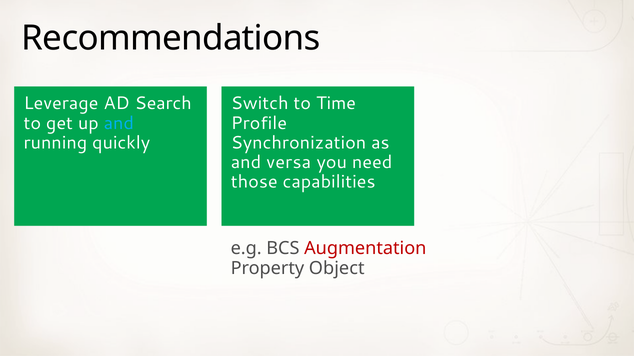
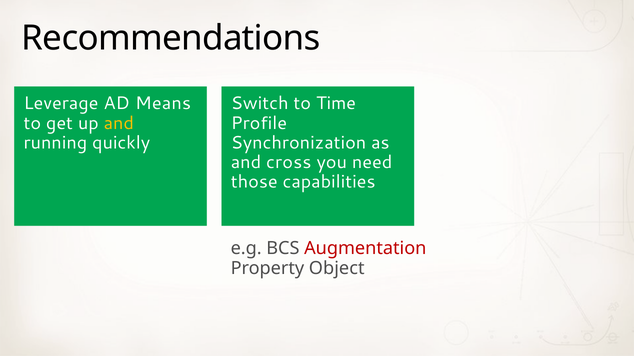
Search: Search -> Means (163, 104)
and colour: light blue -> yellow (119, 123)
versa: versa -> cross (289, 162)
